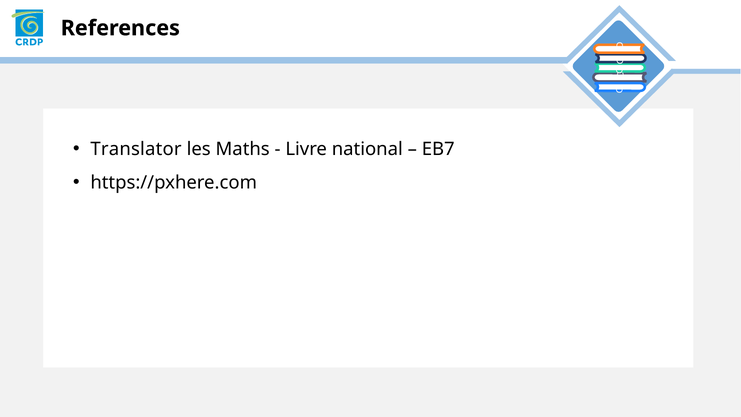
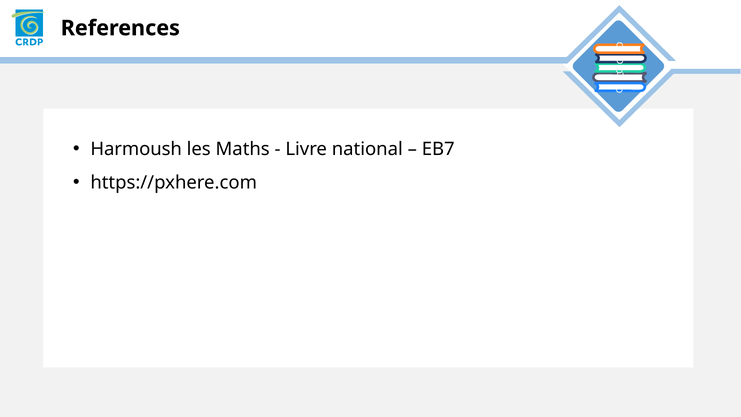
Translator: Translator -> Harmoush (136, 149)
